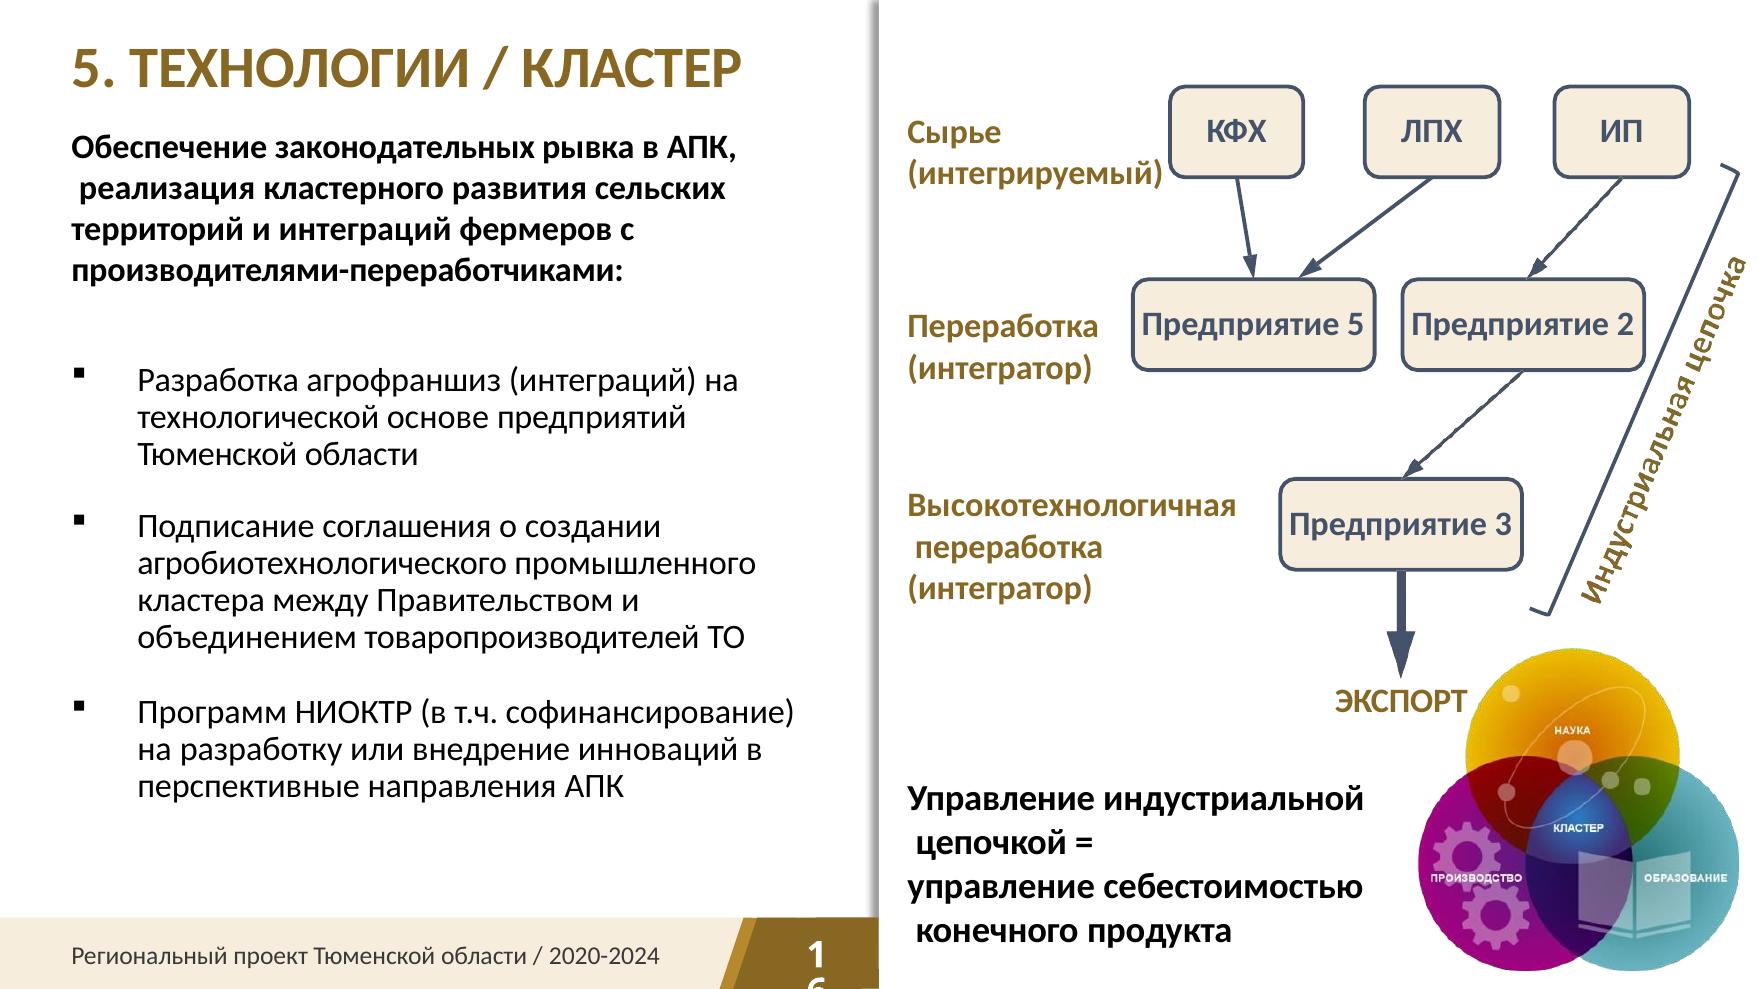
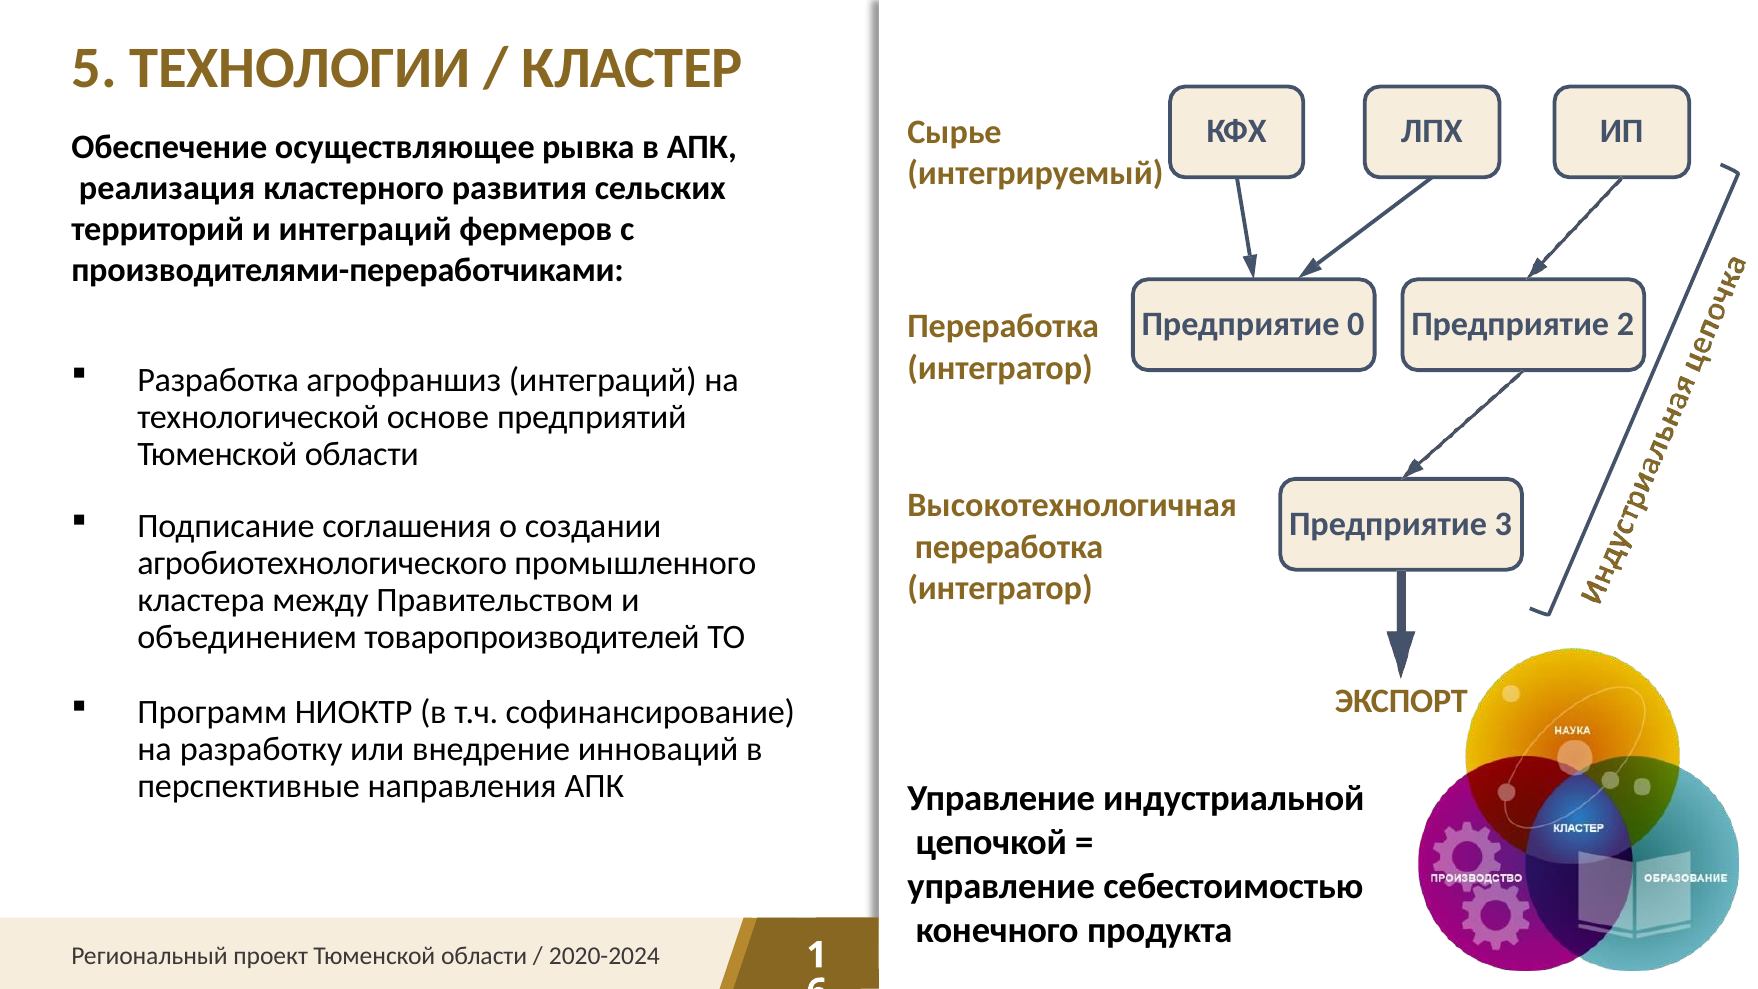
законодательных: законодательных -> осуществляющее (405, 148)
Предприятие 5: 5 -> 0 (1356, 325)
